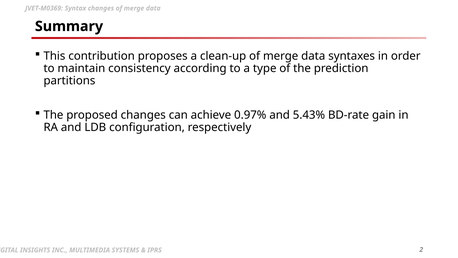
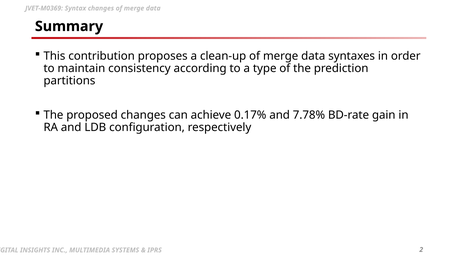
0.97%: 0.97% -> 0.17% (250, 115)
5.43%: 5.43% -> 7.78% (309, 115)
